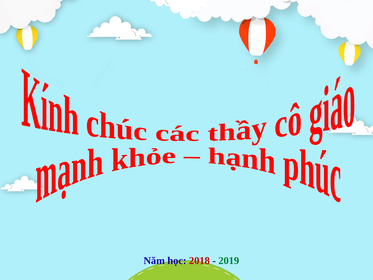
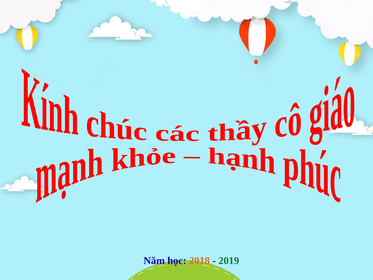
2018 colour: red -> orange (199, 261)
